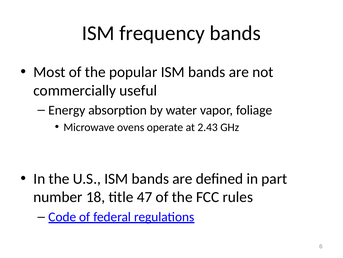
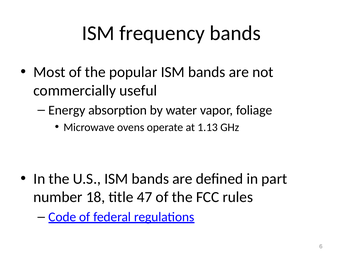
2.43: 2.43 -> 1.13 (208, 127)
